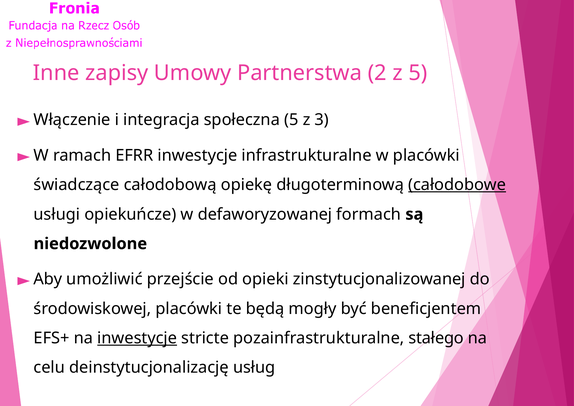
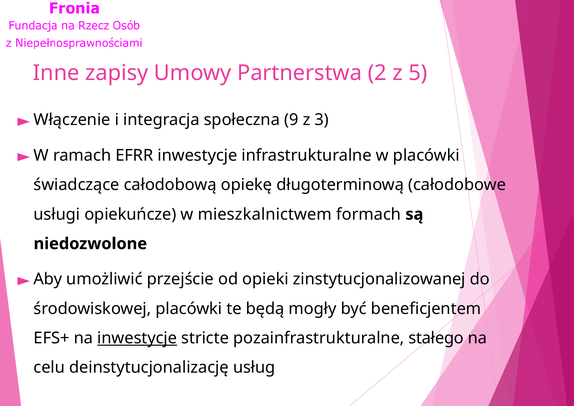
społeczna 5: 5 -> 9 (291, 120)
całodobowe underline: present -> none (457, 185)
defaworyzowanej: defaworyzowanej -> mieszkalnictwem (265, 214)
